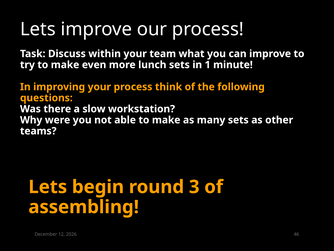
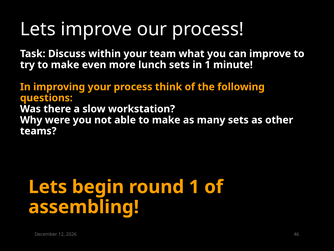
round 3: 3 -> 1 (194, 187)
